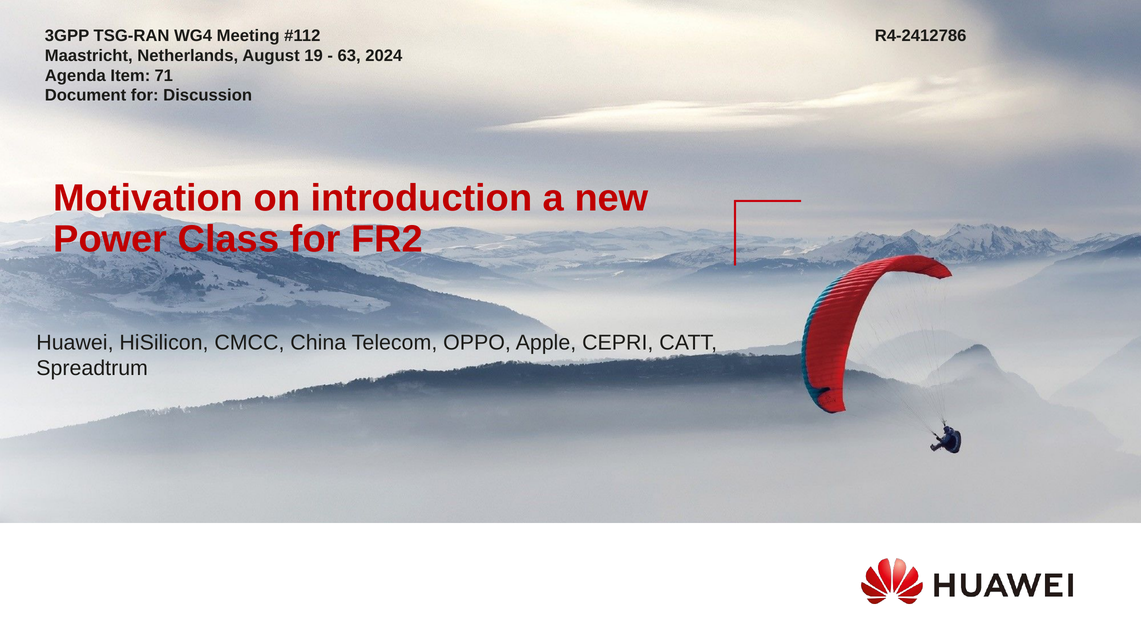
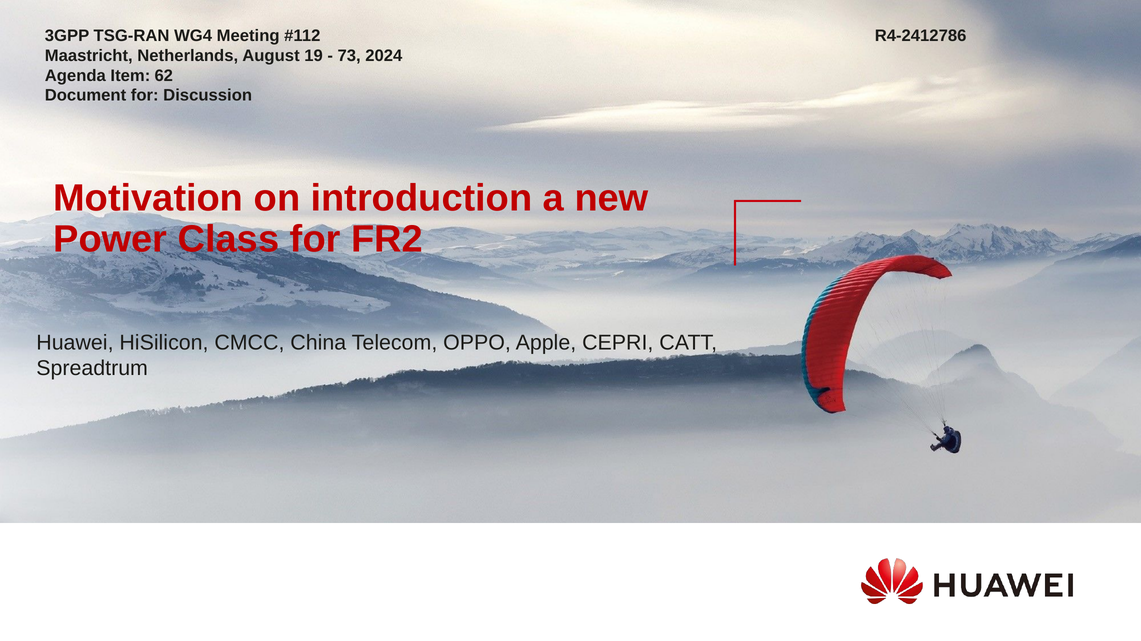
63: 63 -> 73 (349, 56)
71: 71 -> 62 (164, 76)
